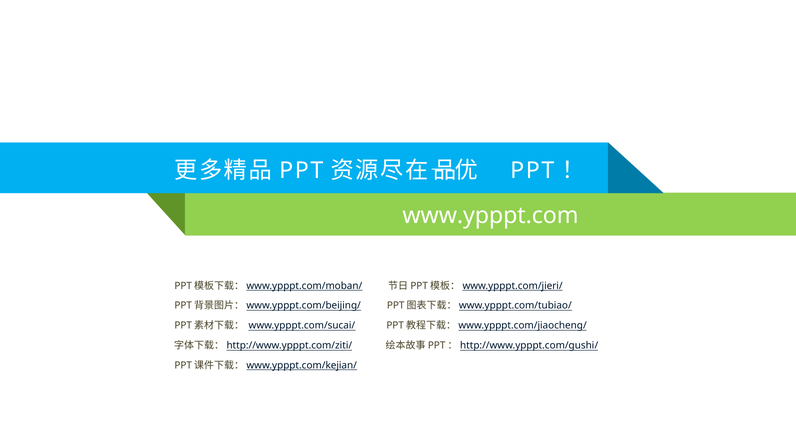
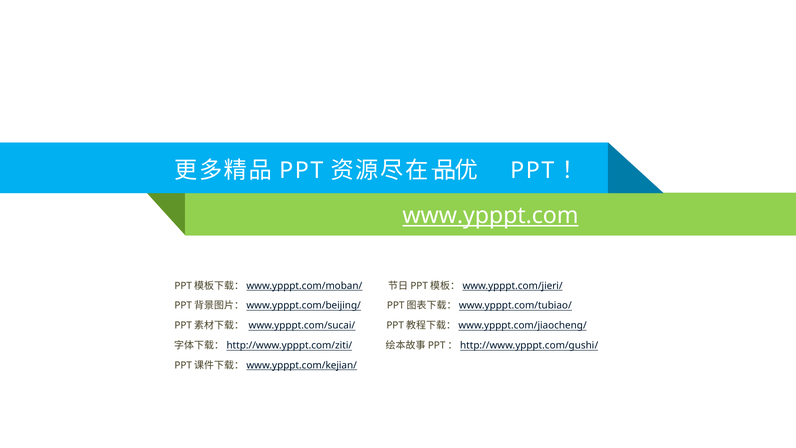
www.ypppt.com underline: none -> present (490, 216)
